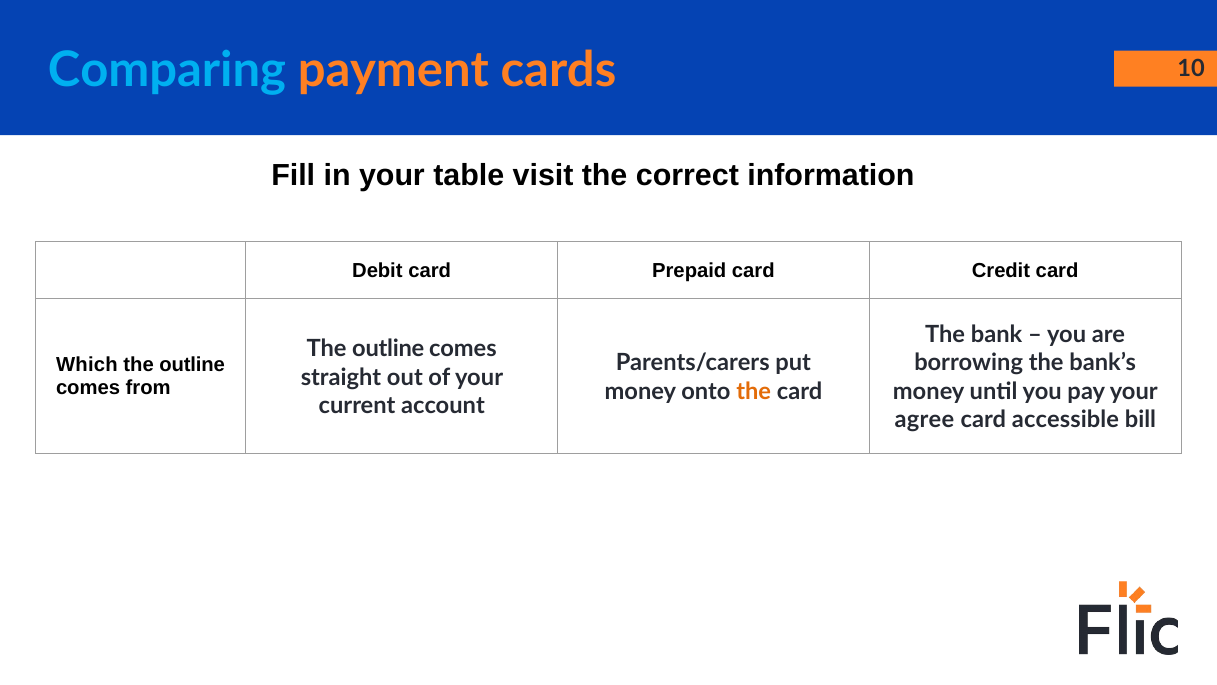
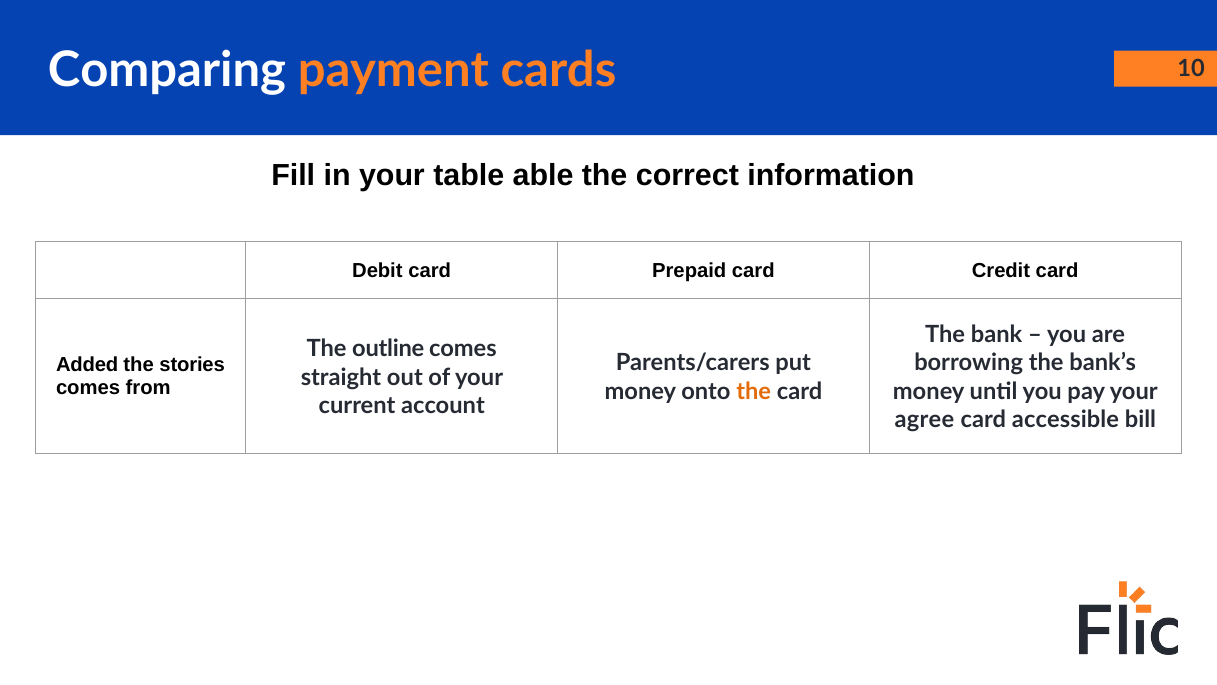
Comparing colour: light blue -> white (167, 70)
visit: visit -> able (543, 175)
Which: Which -> Added (87, 365)
outline: outline -> stories (192, 365)
